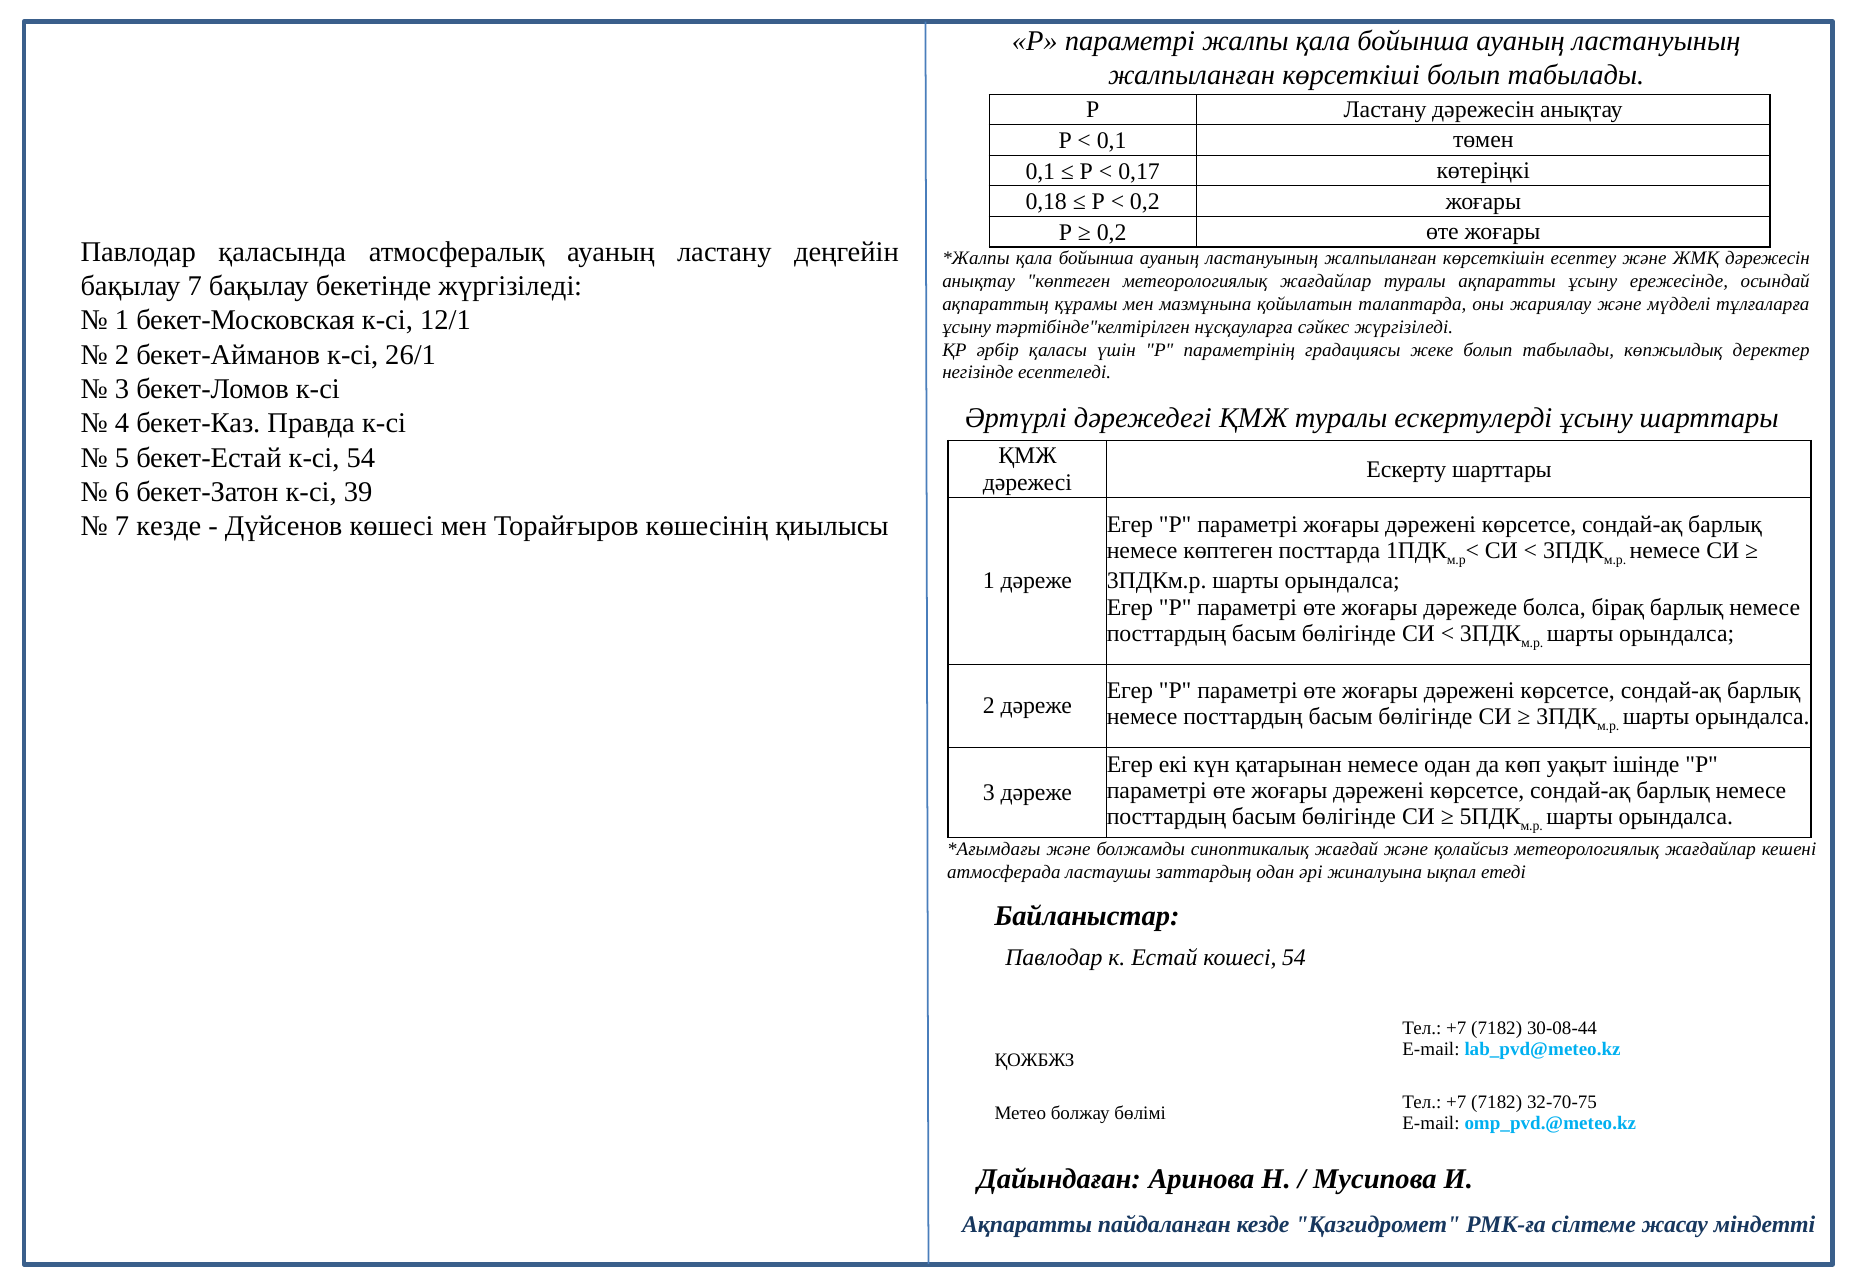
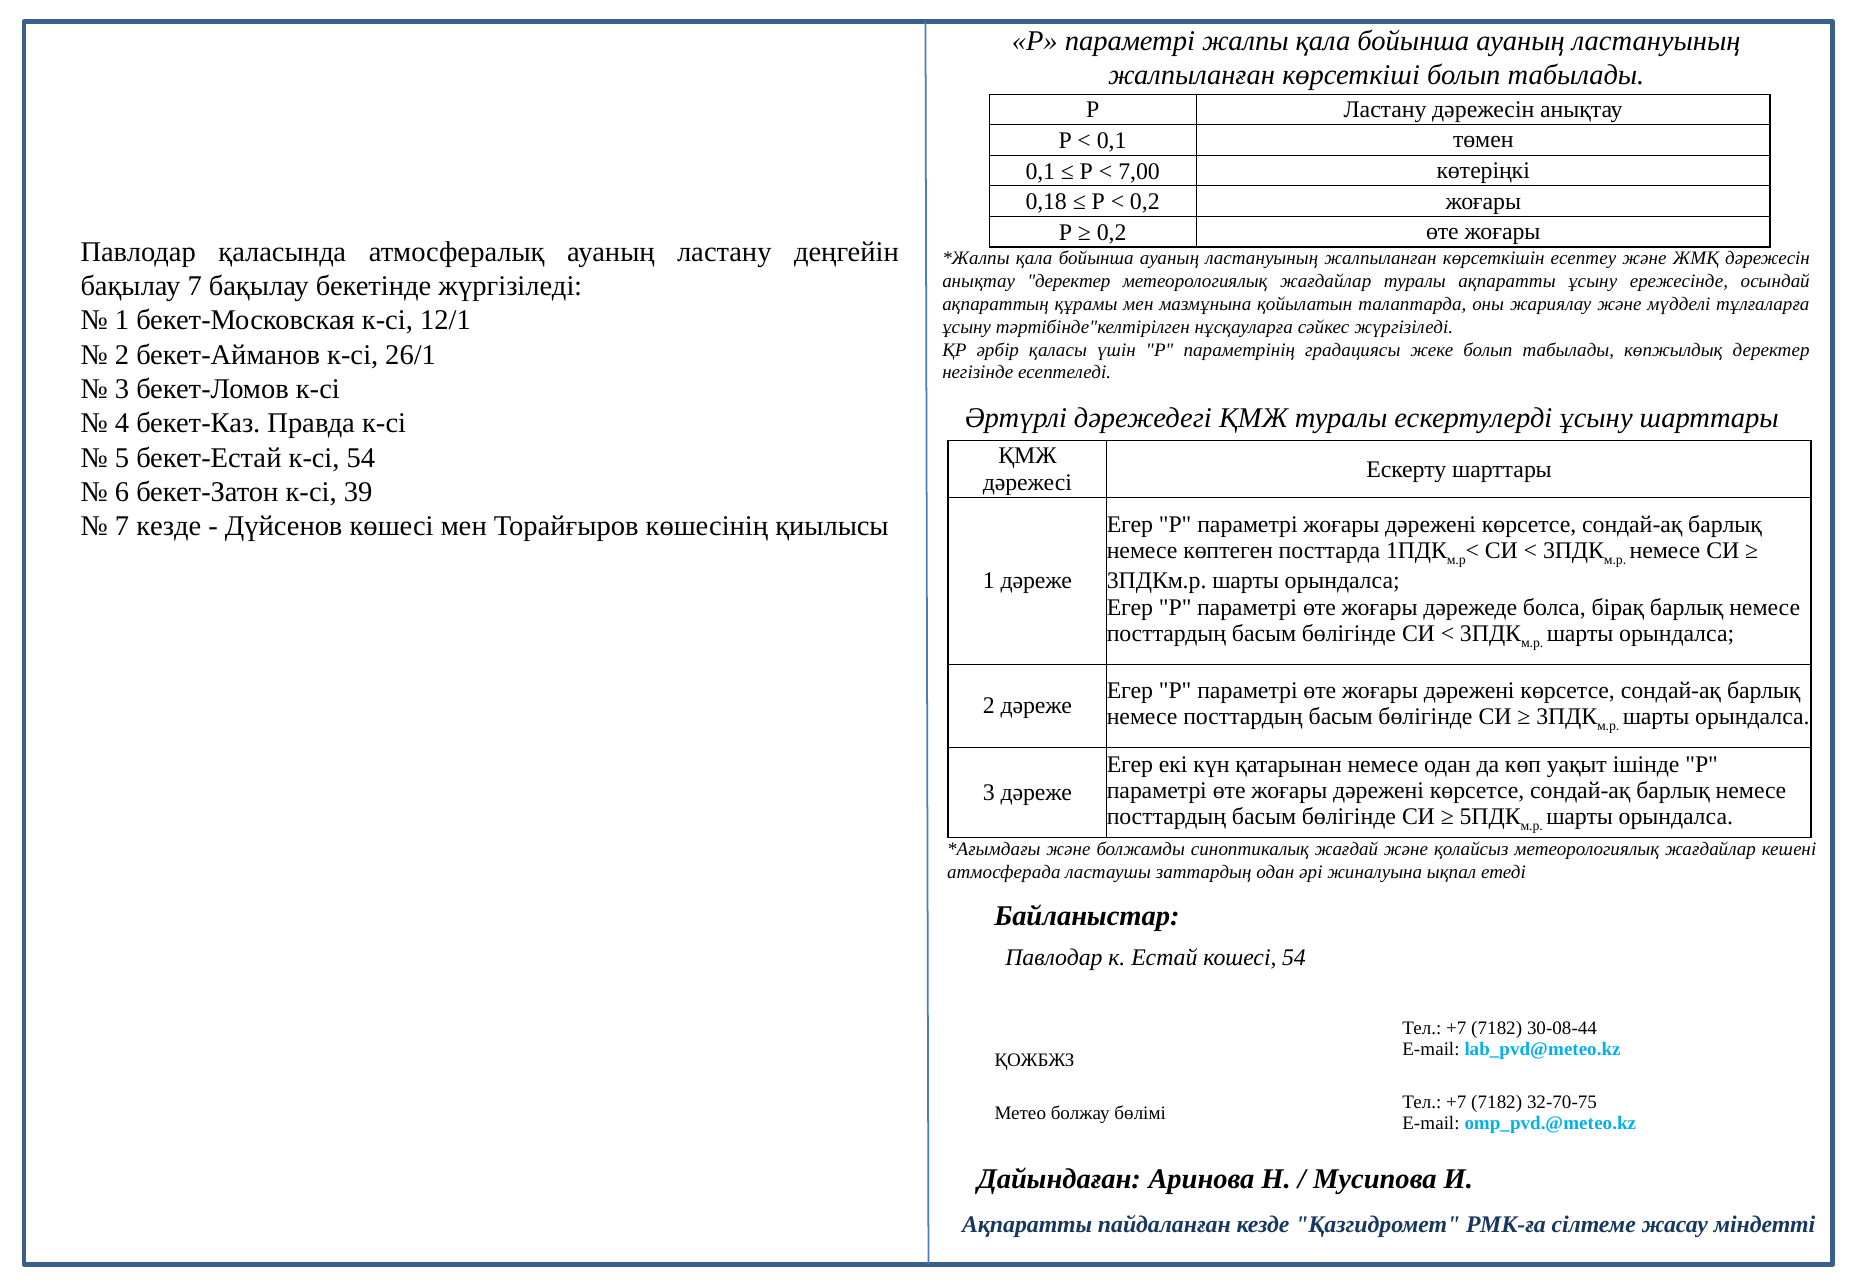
0,17: 0,17 -> 7,00 (1139, 171)
анықтау көптеген: көптеген -> деректер (1069, 281)
